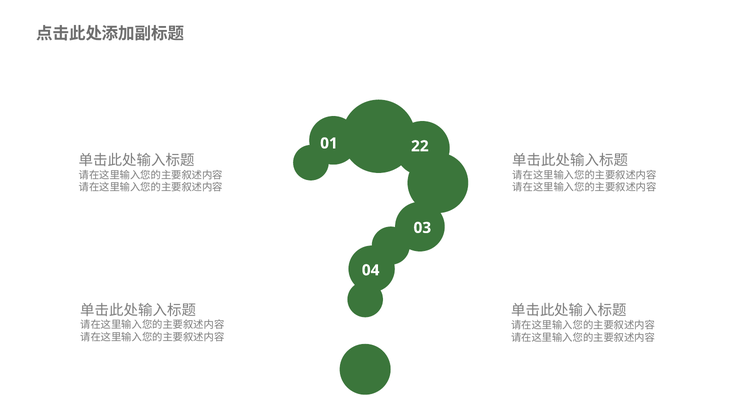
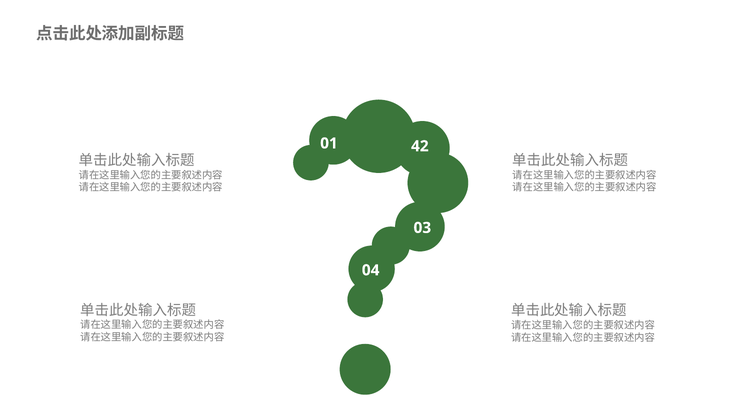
22: 22 -> 42 (420, 146)
